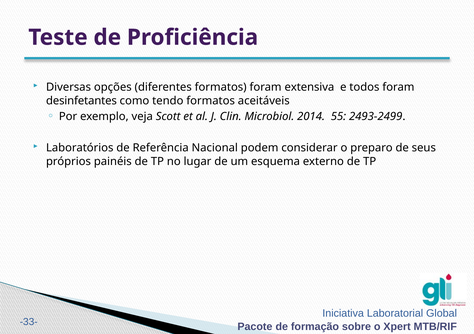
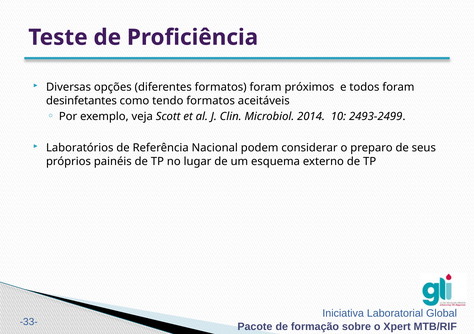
extensiva: extensiva -> próximos (309, 87)
55: 55 -> 10 (338, 116)
